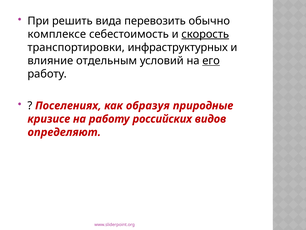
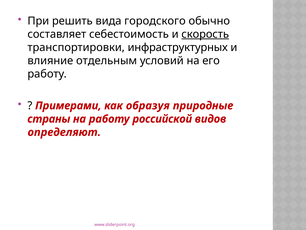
перевозить: перевозить -> городского (155, 21)
комплексе: комплексе -> составляет (57, 34)
его underline: present -> none (211, 61)
Поселениях: Поселениях -> Примерами (68, 105)
кризисе: кризисе -> страны (49, 119)
российских: российских -> российской (162, 119)
